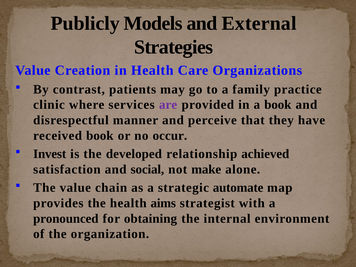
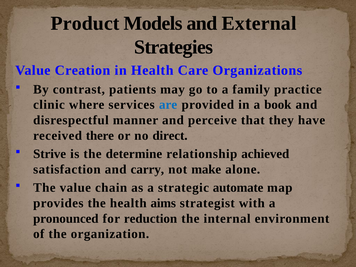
Publicly: Publicly -> Product (85, 23)
are colour: purple -> blue (168, 105)
received book: book -> there (100, 136)
occur: occur -> direct (170, 136)
Invest: Invest -> Strive (50, 154)
developed: developed -> determine (134, 154)
social: social -> carry (147, 169)
obtaining: obtaining -> reduction (151, 219)
